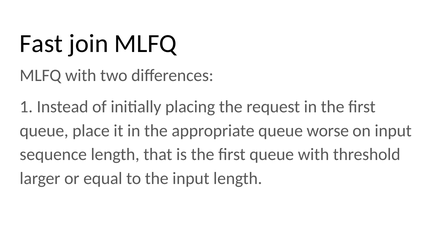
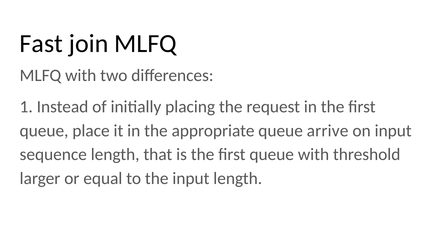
worse: worse -> arrive (328, 131)
